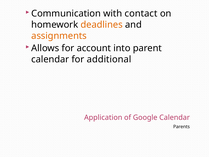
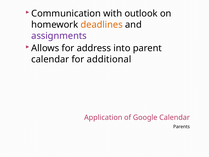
contact: contact -> outlook (141, 14)
assignments colour: orange -> purple (59, 36)
account: account -> address (94, 48)
